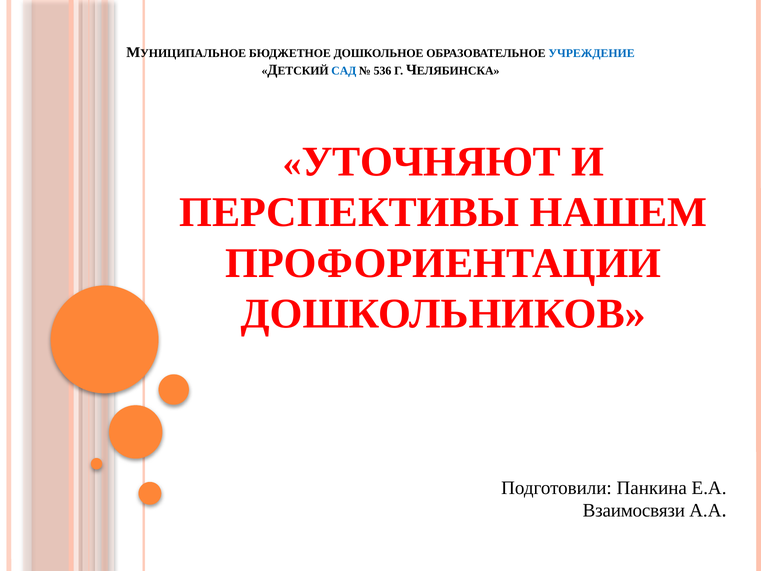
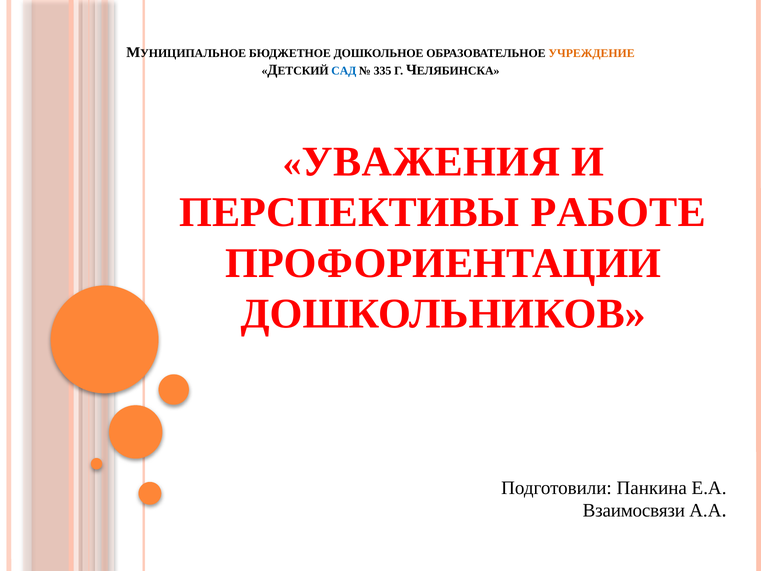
УЧРЕЖДЕНИЕ colour: blue -> orange (592, 53)
536: 536 -> 335 (383, 71)
УТОЧНЯЮТ: УТОЧНЯЮТ -> УВАЖЕНИЯ (431, 162)
НАШЕМ: НАШЕМ -> РАБОТЕ (618, 212)
